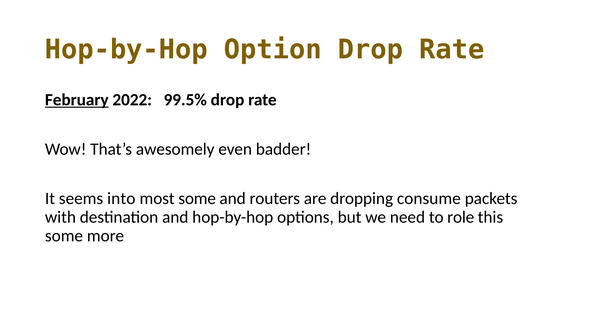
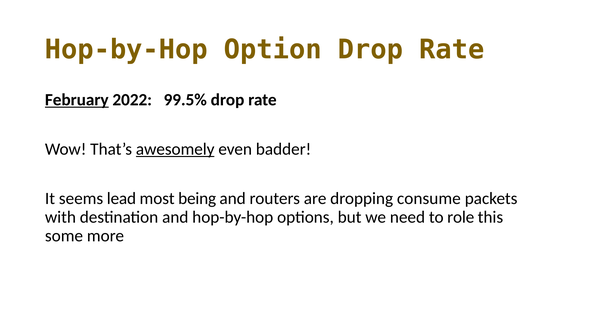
awesomely underline: none -> present (175, 149)
into: into -> lead (121, 198)
most some: some -> being (197, 198)
